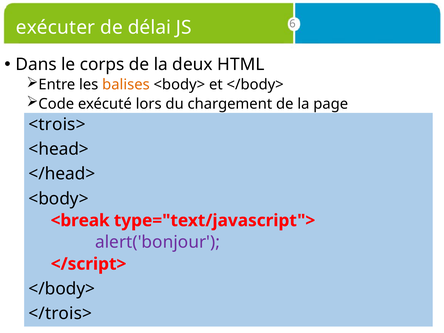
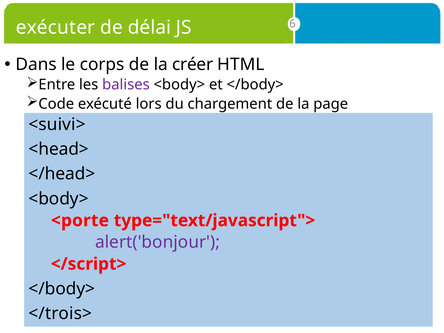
deux: deux -> créer (193, 64)
balises colour: orange -> purple (126, 85)
<trois>: <trois> -> <suivi> (57, 124)
<break: <break -> <porte (80, 221)
